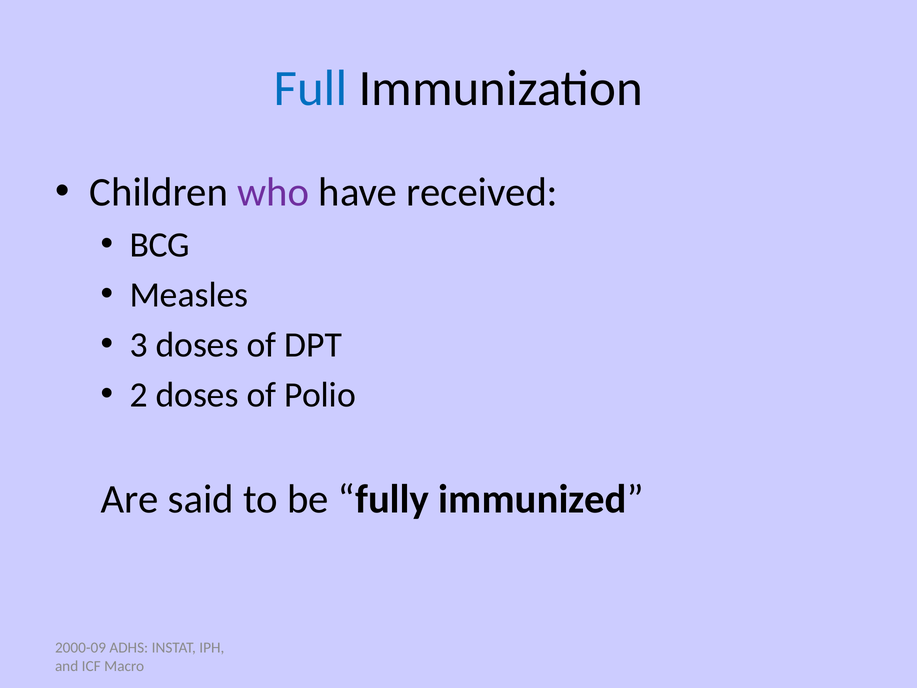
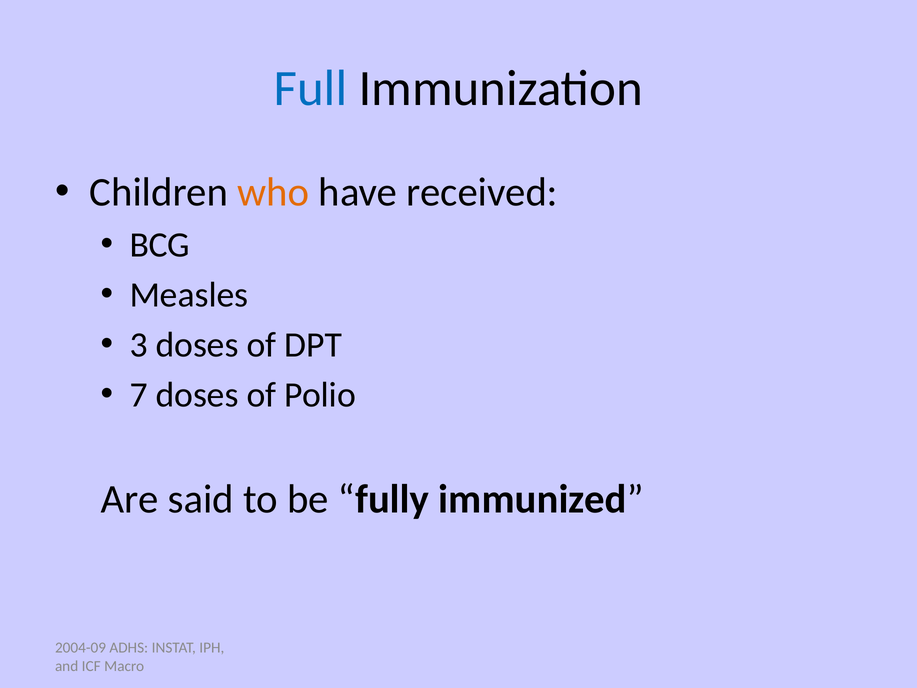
who colour: purple -> orange (273, 192)
2: 2 -> 7 (139, 395)
2000-09: 2000-09 -> 2004-09 (81, 648)
